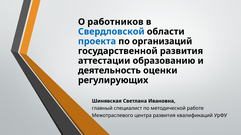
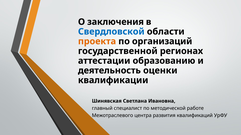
работников: работников -> заключения (116, 22)
проекта colour: blue -> orange (97, 41)
государственной развития: развития -> регионах (181, 51)
регулирующих: регулирующих -> квалификации (113, 81)
